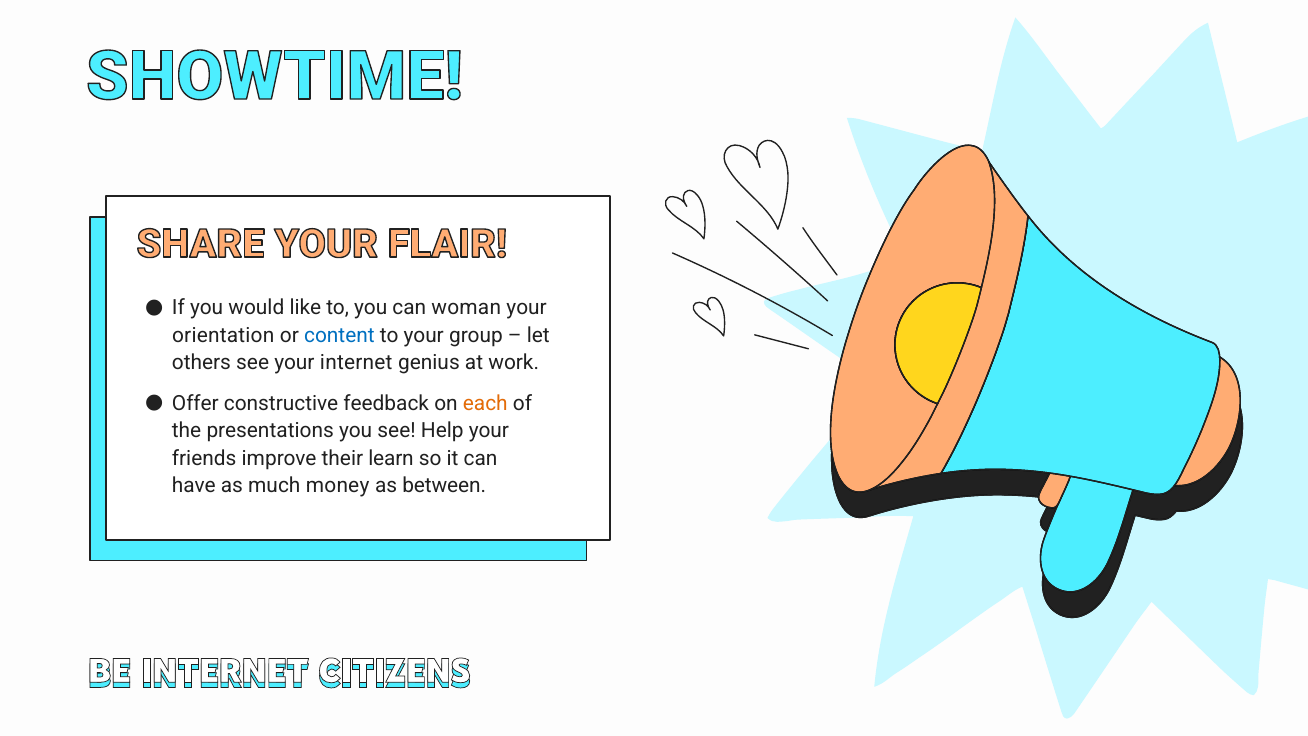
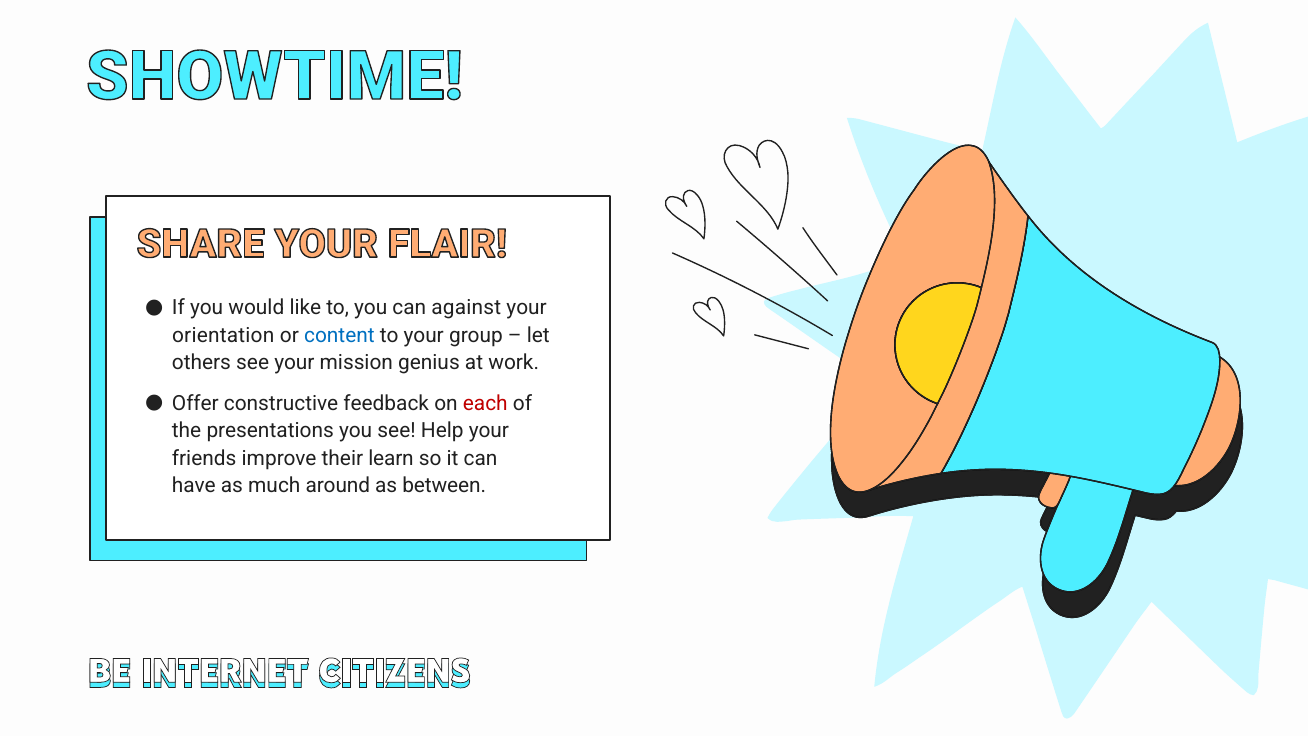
woman: woman -> against (466, 308)
internet: internet -> mission (356, 363)
each colour: orange -> red (485, 403)
money: money -> around (338, 486)
